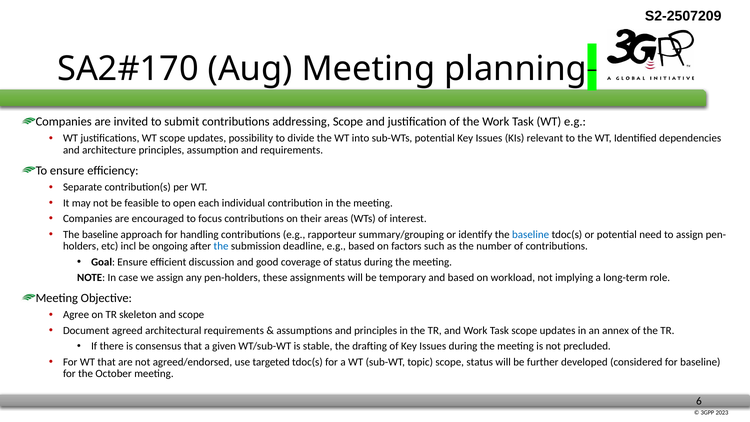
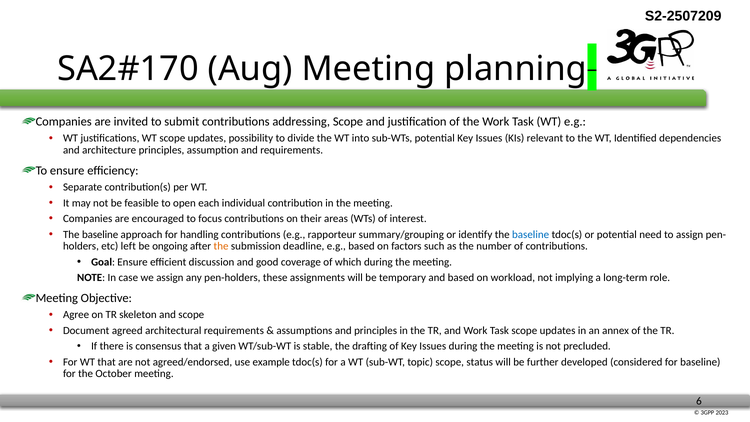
incl: incl -> left (128, 246)
the colour: blue -> orange (221, 246)
of status: status -> which (348, 262)
targeted: targeted -> example (271, 362)
